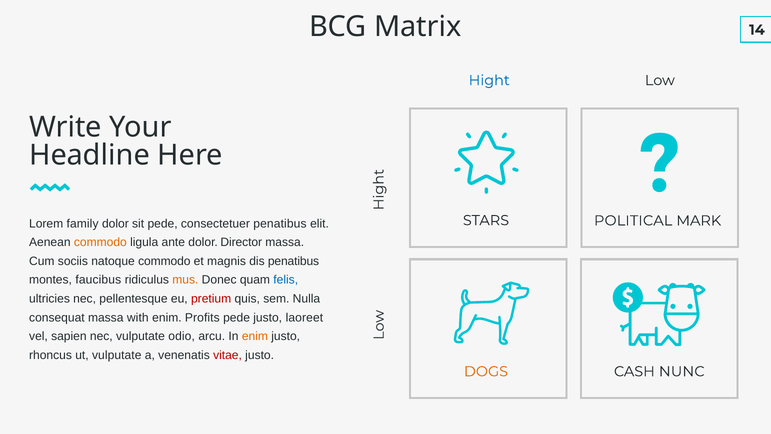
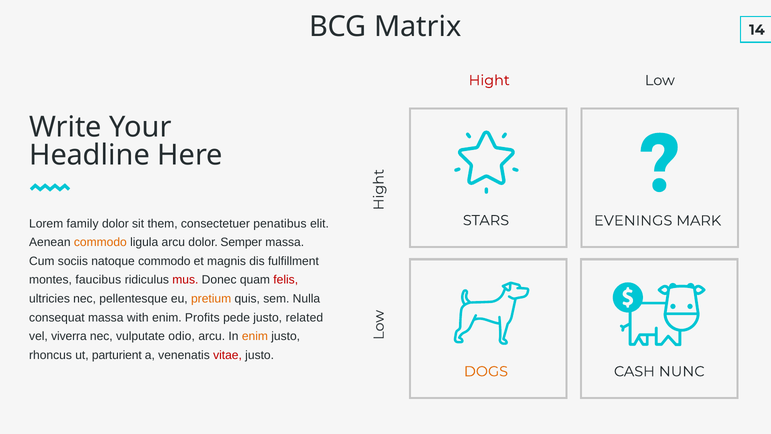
Hight colour: blue -> red (489, 80)
POLITICAL: POLITICAL -> EVENINGS (633, 220)
sit pede: pede -> them (163, 223)
ligula ante: ante -> arcu (173, 242)
Director: Director -> Semper (241, 242)
dis penatibus: penatibus -> fulfillment (293, 261)
mus colour: orange -> red (185, 280)
felis colour: blue -> red (286, 280)
pretium colour: red -> orange (211, 299)
laoreet: laoreet -> related (304, 317)
sapien: sapien -> viverra (69, 336)
ut vulputate: vulputate -> parturient (117, 355)
